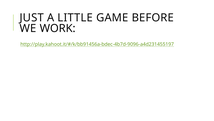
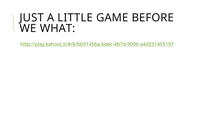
WORK: WORK -> WHAT (58, 28)
